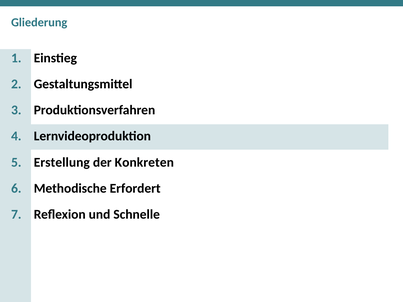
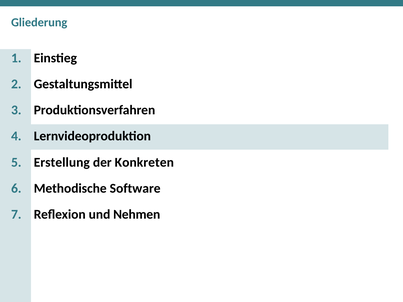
Erfordert: Erfordert -> Software (135, 188)
Schnelle: Schnelle -> Nehmen (137, 215)
